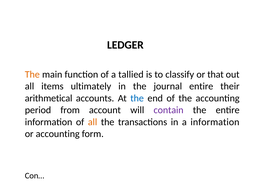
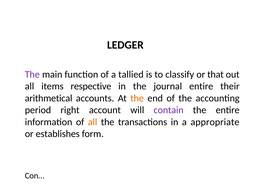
The colour: orange -> purple (32, 75)
ultimately: ultimately -> respective (91, 86)
the colour: blue -> orange (137, 98)
from: from -> right (70, 110)
a information: information -> appropriate (215, 122)
or accounting: accounting -> establishes (58, 134)
